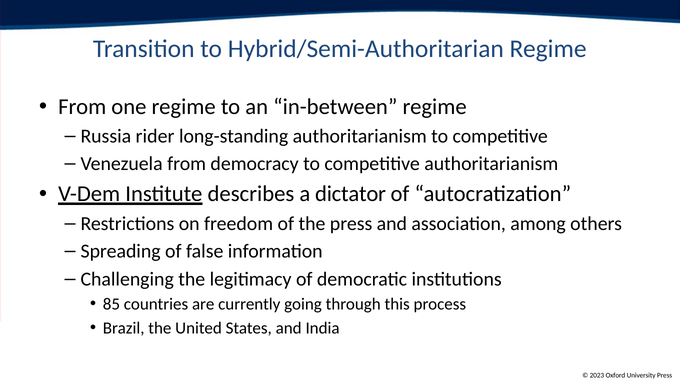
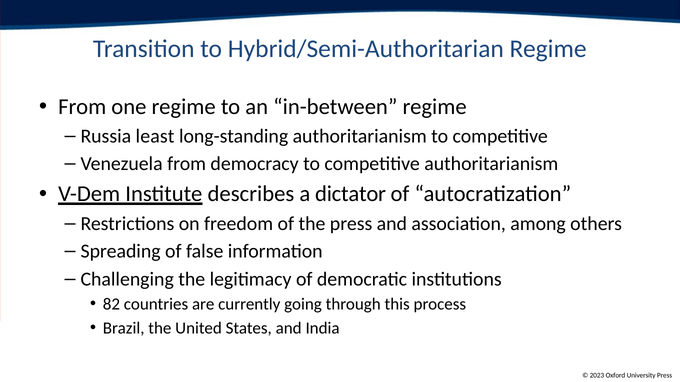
rider: rider -> least (155, 136)
85: 85 -> 82 (111, 305)
